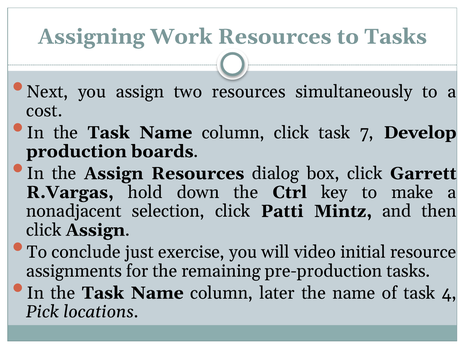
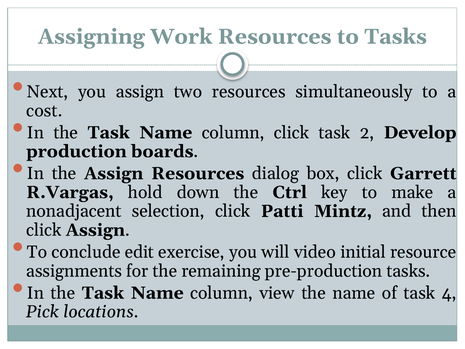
7: 7 -> 2 (367, 132)
just: just -> edit (139, 252)
later: later -> view (277, 293)
